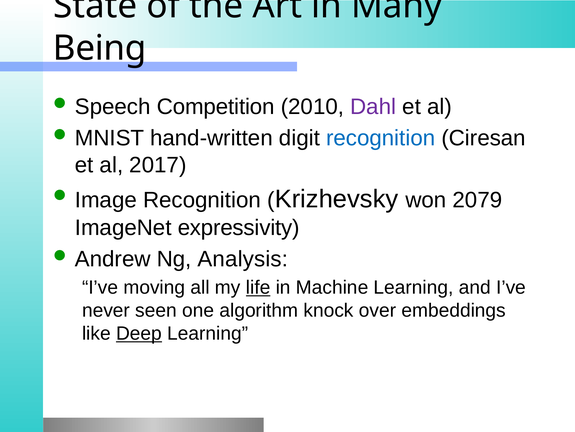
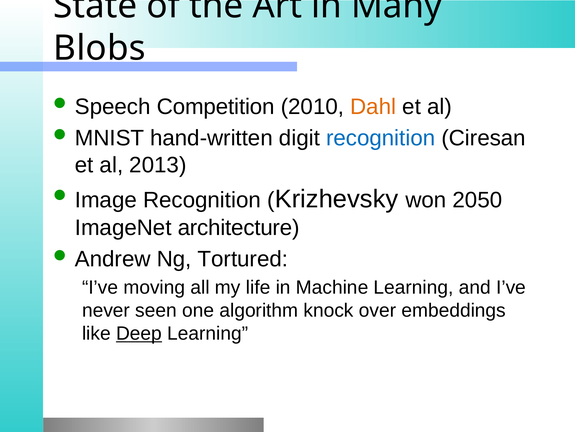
Being: Being -> Blobs (99, 48)
Dahl colour: purple -> orange (373, 107)
2017: 2017 -> 2013 (158, 165)
2079: 2079 -> 2050 (477, 200)
expressivity: expressivity -> architecture (239, 227)
Analysis: Analysis -> Tortured (243, 259)
life underline: present -> none (258, 287)
